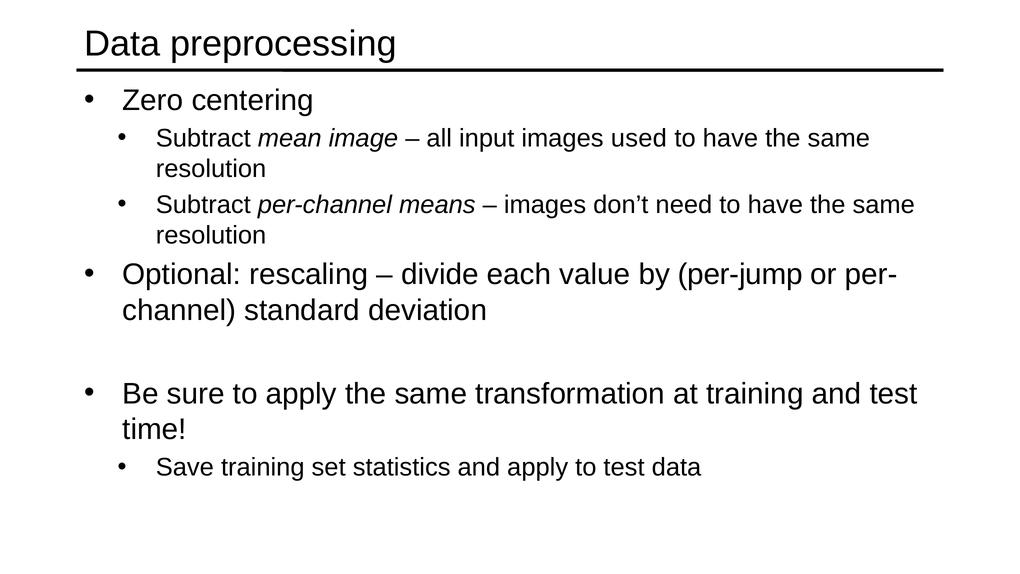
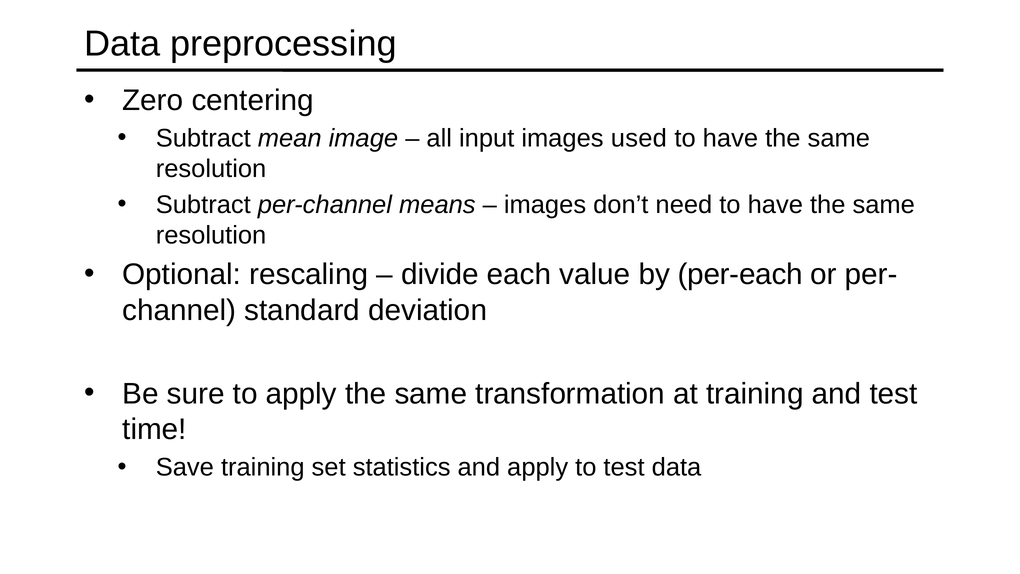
per-jump: per-jump -> per-each (740, 275)
